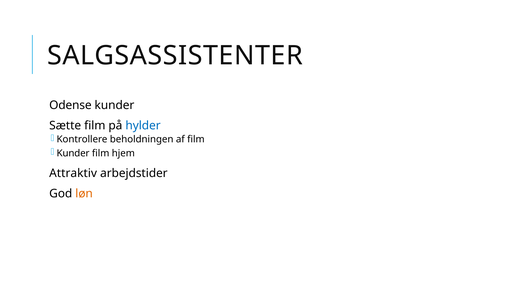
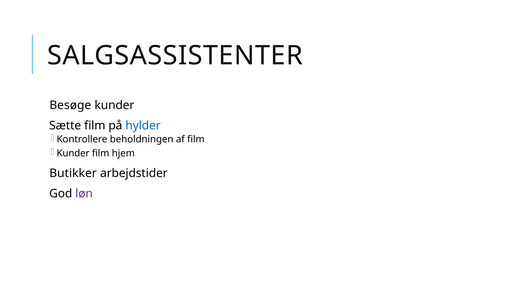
Odense: Odense -> Besøge (70, 105)
Attraktiv: Attraktiv -> Butikker (73, 173)
løn colour: orange -> purple (84, 194)
